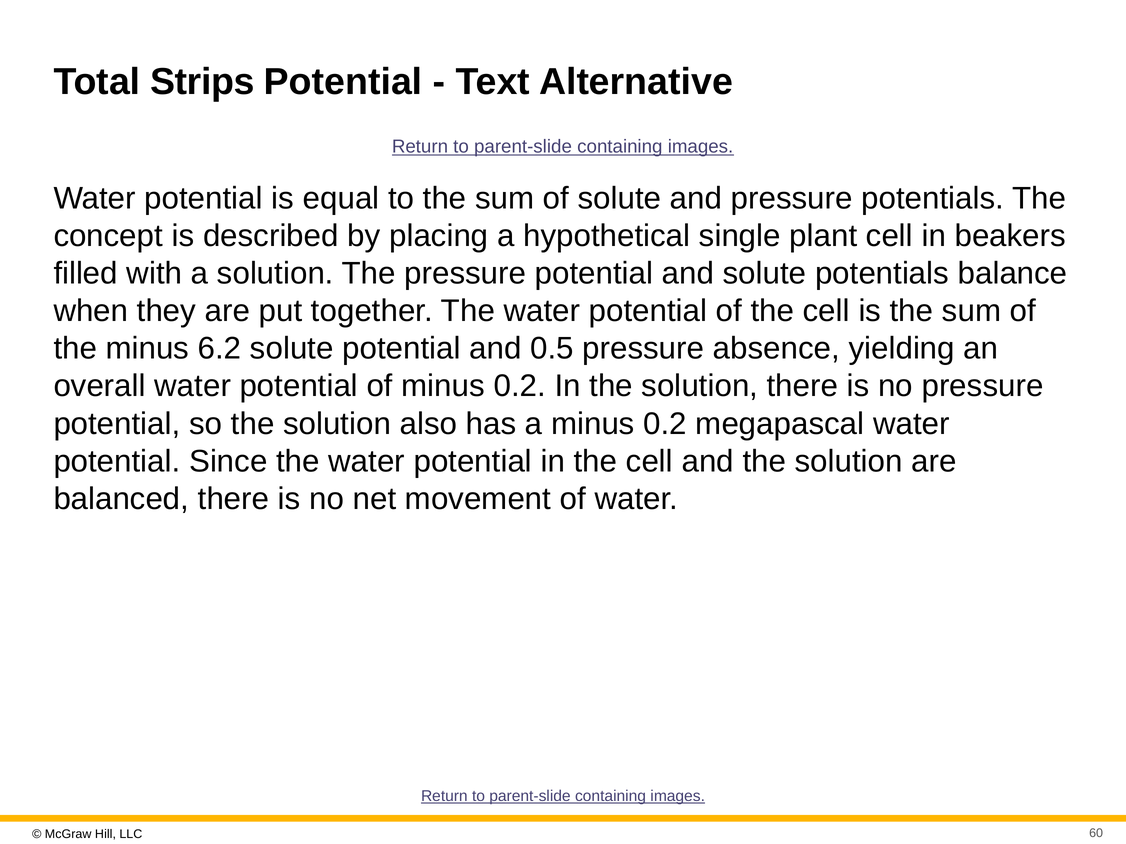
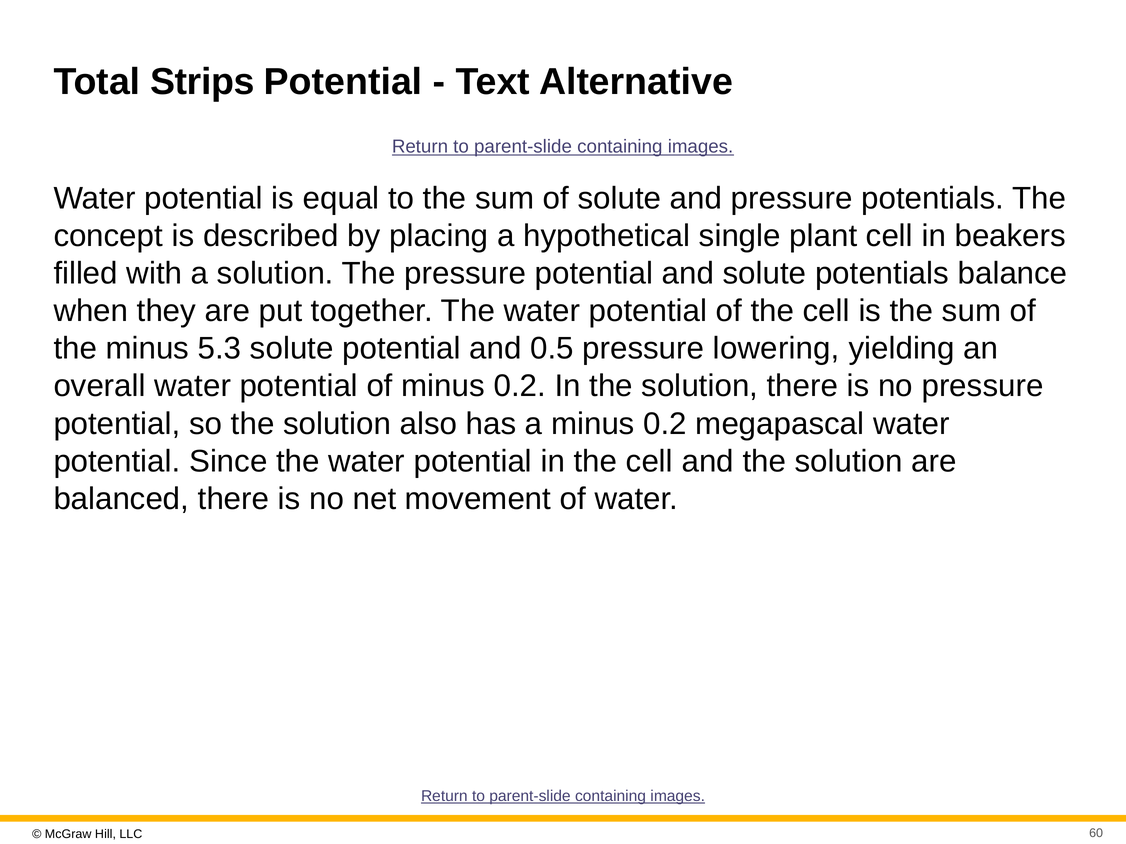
6.2: 6.2 -> 5.3 (220, 349)
absence: absence -> lowering (776, 349)
